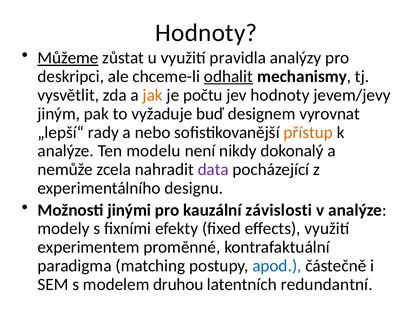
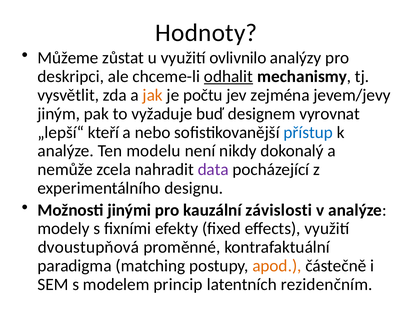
Můžeme underline: present -> none (68, 58)
pravidla: pravidla -> ovlivnilo (238, 58)
jev hodnoty: hodnoty -> zejména (280, 95)
rady: rady -> kteří (103, 132)
přístup colour: orange -> blue (308, 132)
experimentem: experimentem -> dvoustupňová (88, 247)
apod colour: blue -> orange (277, 266)
druhou: druhou -> princip (178, 284)
redundantní: redundantní -> rezidenčním (327, 284)
